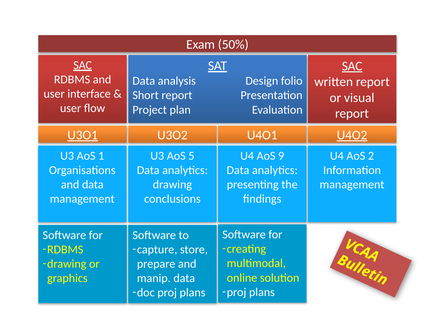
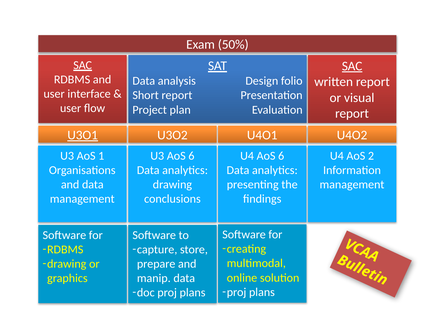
U4O2 underline: present -> none (352, 135)
U3 AoS 5: 5 -> 6 (191, 156)
U4 AoS 9: 9 -> 6 (281, 156)
